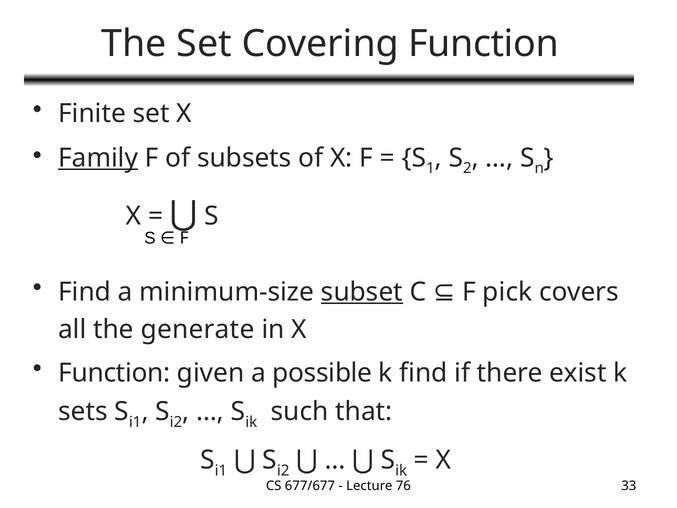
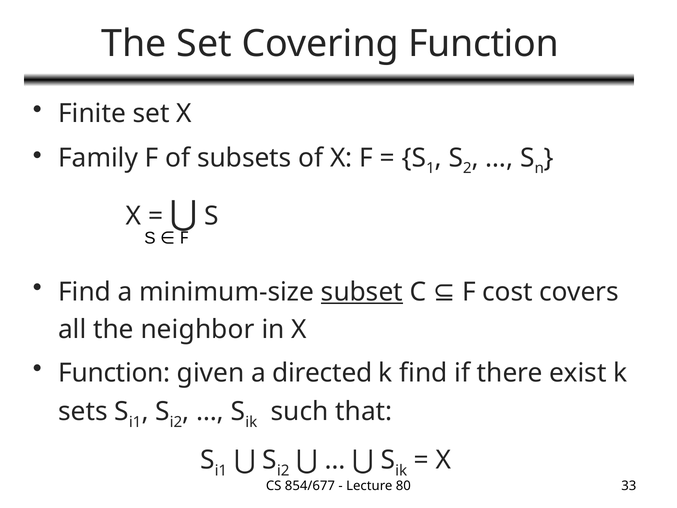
Family underline: present -> none (98, 158)
pick: pick -> cost (507, 292)
generate: generate -> neighbor (198, 330)
possible: possible -> directed (322, 373)
677/677: 677/677 -> 854/677 (310, 486)
76: 76 -> 80 (403, 486)
